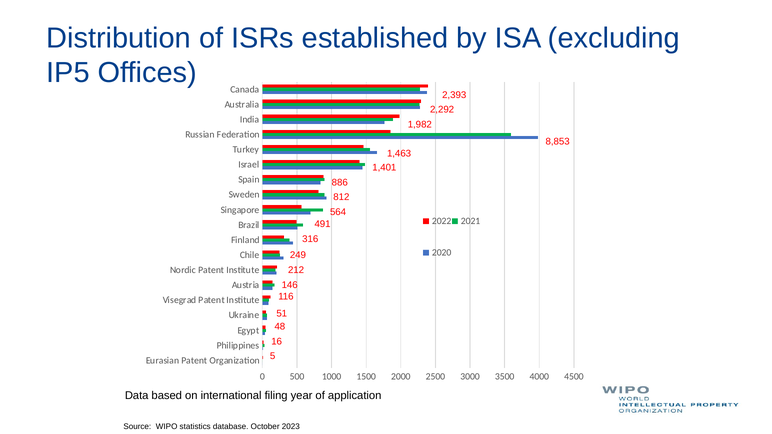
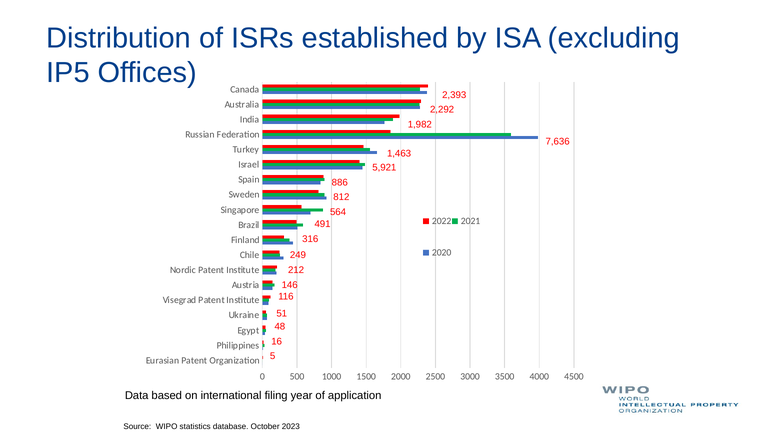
8,853: 8,853 -> 7,636 (558, 141)
1,401: 1,401 -> 5,921 (384, 167)
